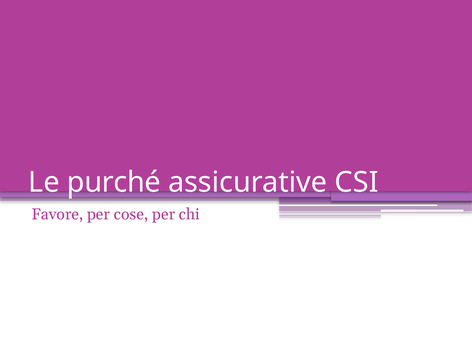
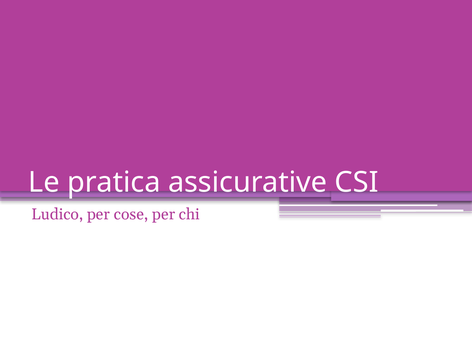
purché: purché -> pratica (114, 182)
Favore: Favore -> Ludico (57, 214)
